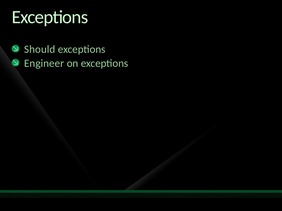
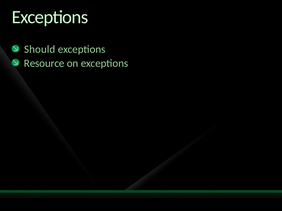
Engineer: Engineer -> Resource (44, 63)
